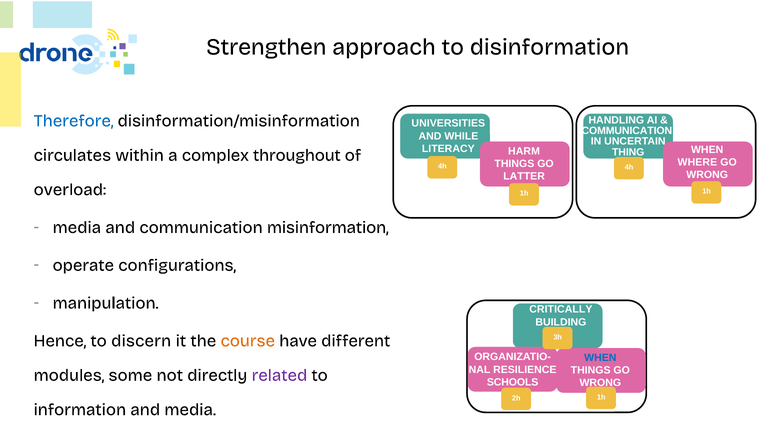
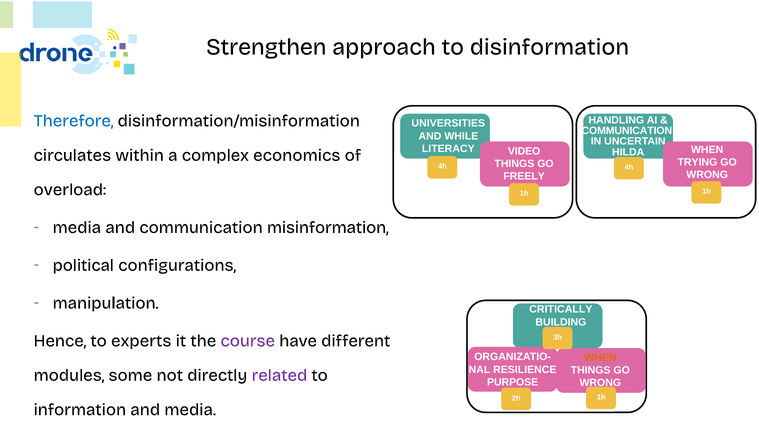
HARM: HARM -> VIDEO (524, 151)
THING: THING -> HILDA (628, 152)
throughout: throughout -> economics (297, 155)
WHERE: WHERE -> TRYING (697, 162)
LATTER: LATTER -> FREELY (524, 176)
operate: operate -> political (83, 265)
discern: discern -> experts (141, 341)
course colour: orange -> purple (248, 341)
WHEN colour: blue -> orange (600, 358)
SCHOOLS: SCHOOLS -> PURPOSE (513, 382)
